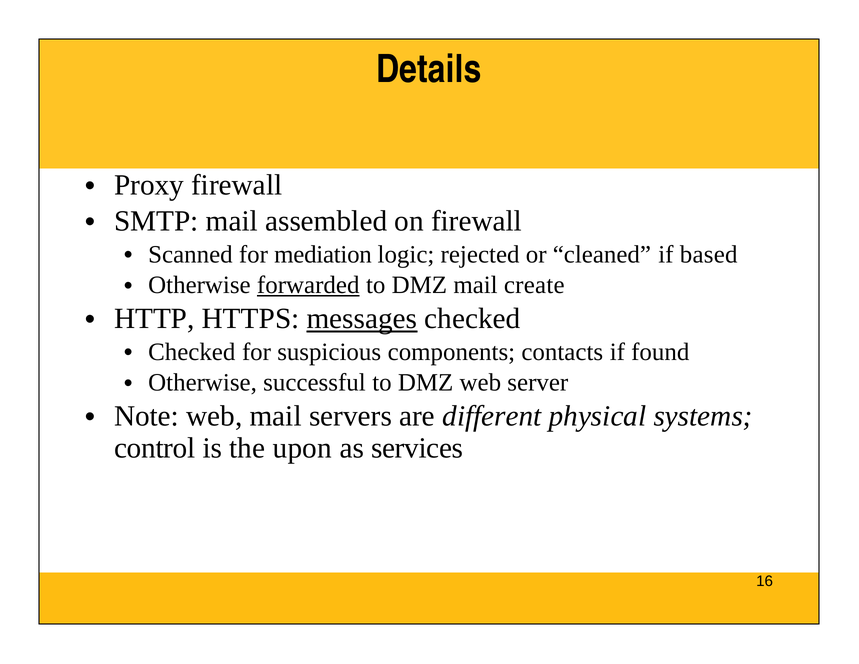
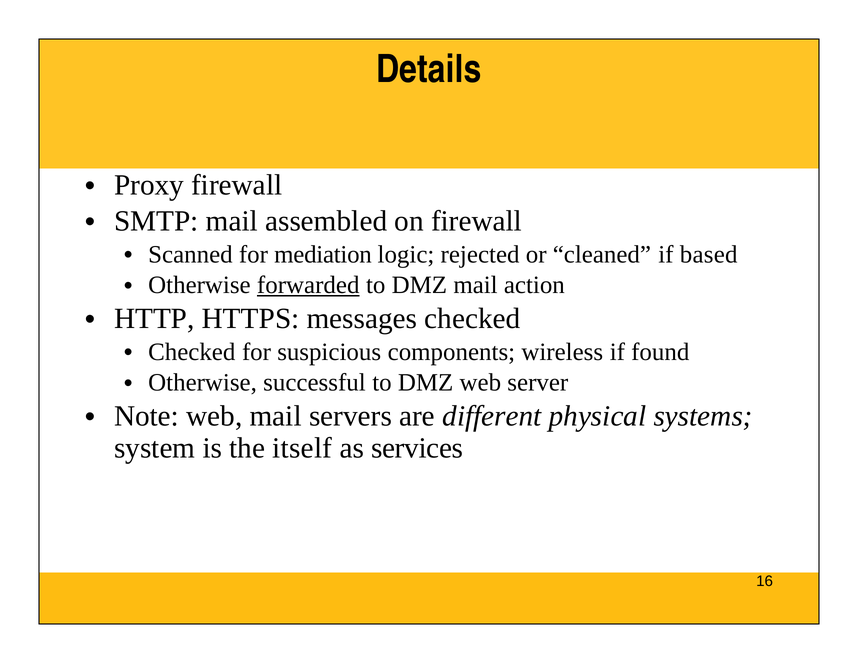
create: create -> action (534, 285)
messages underline: present -> none (362, 319)
contacts: contacts -> wireless (562, 352)
control: control -> system (155, 448)
upon: upon -> itself (302, 448)
